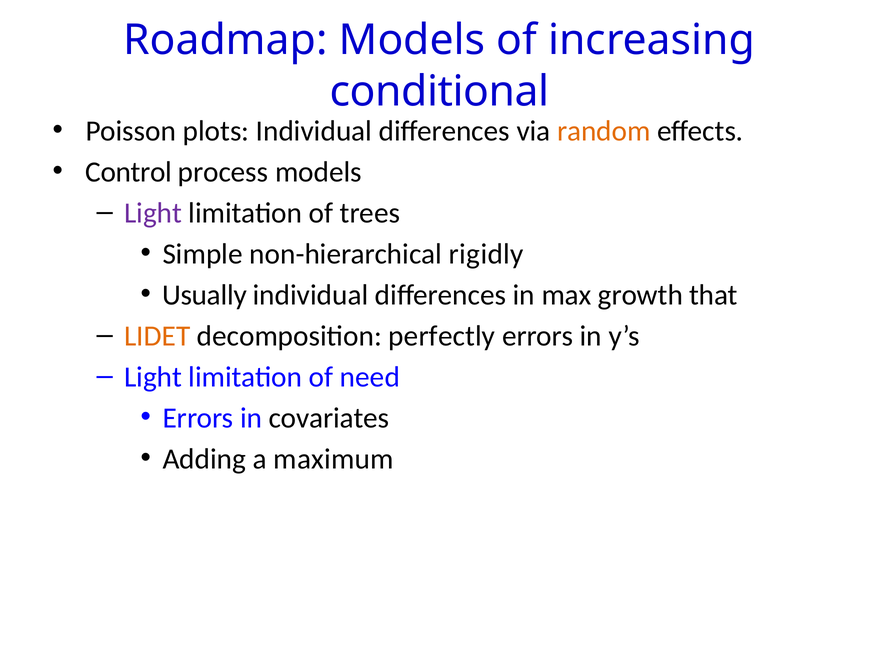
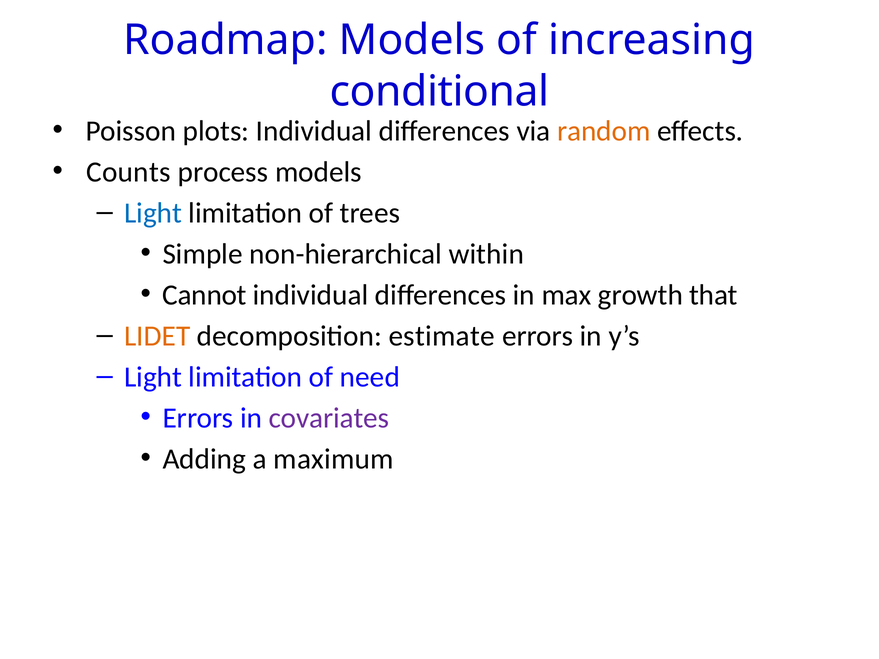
Control: Control -> Counts (128, 172)
Light colour: purple -> blue (153, 213)
rigidly: rigidly -> within (486, 254)
Usually: Usually -> Cannot (204, 295)
perfectly: perfectly -> estimate (442, 336)
covariates colour: black -> purple (329, 418)
